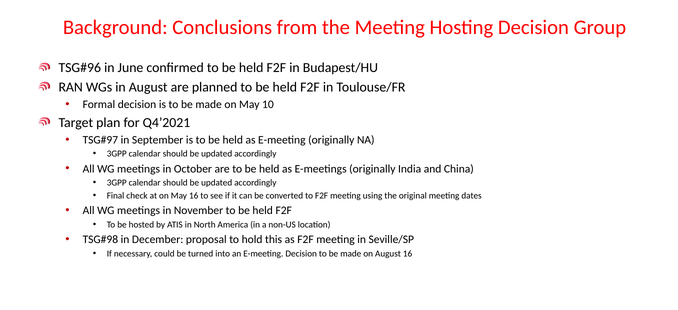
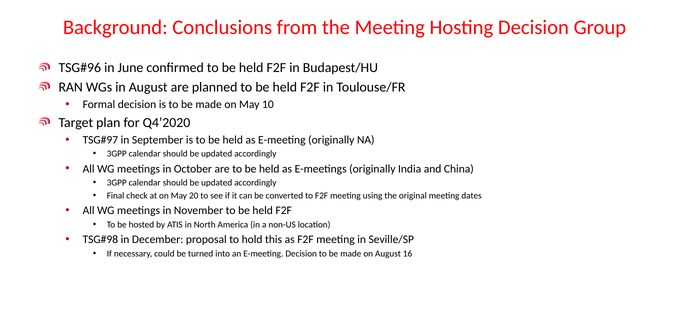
Q4’2021: Q4’2021 -> Q4’2020 (166, 123)
May 16: 16 -> 20 (194, 196)
